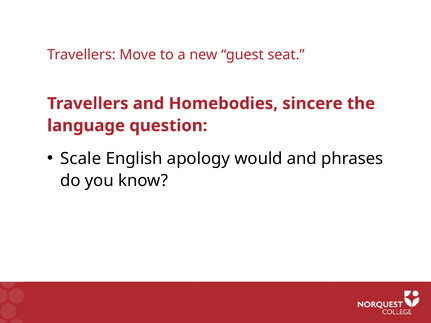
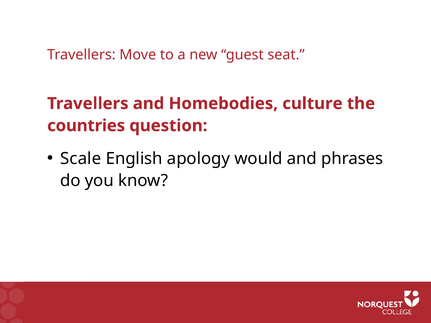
sincere: sincere -> culture (312, 104)
language: language -> countries (86, 126)
